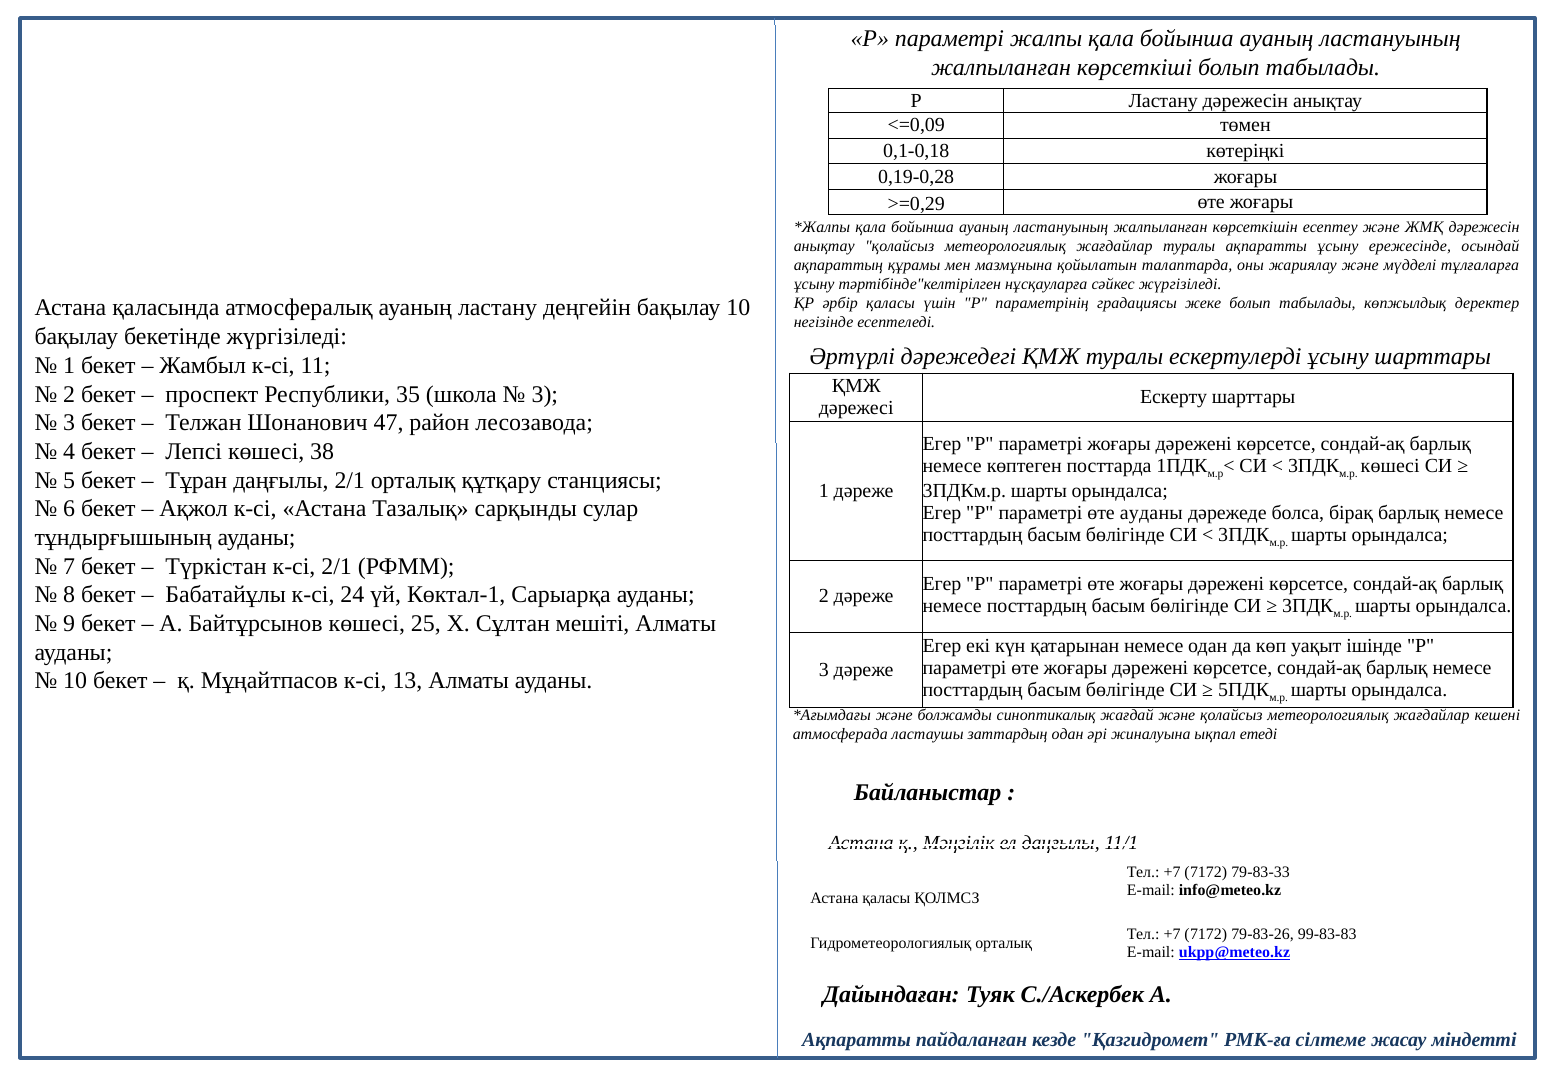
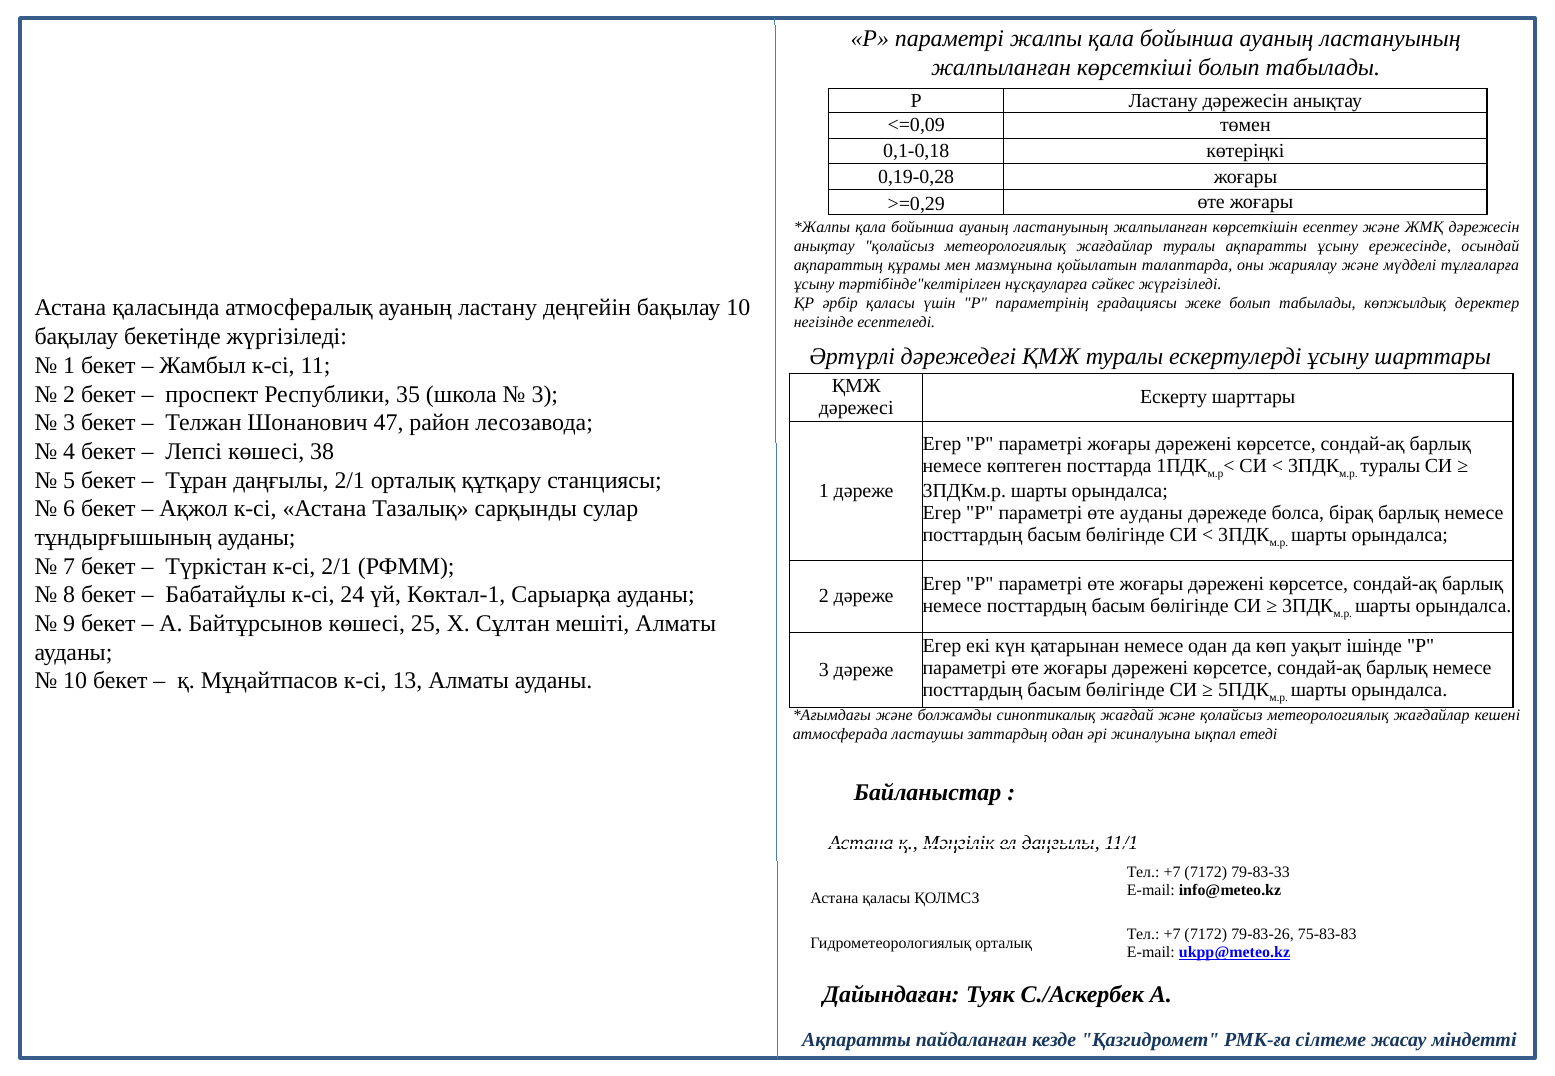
көшесі: көшесі -> туралы (1390, 466)
99-83-83: 99-83-83 -> 75-83-83 (1327, 935)
